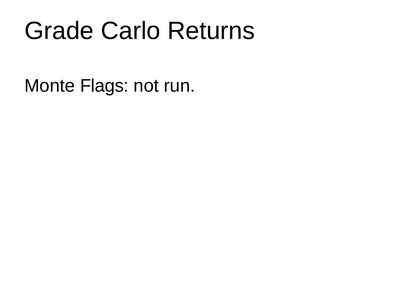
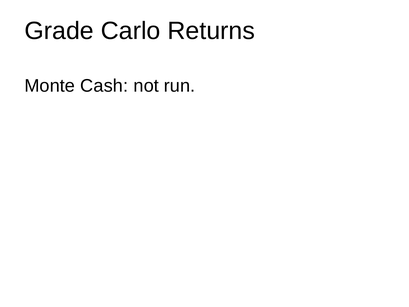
Flags: Flags -> Cash (104, 86)
